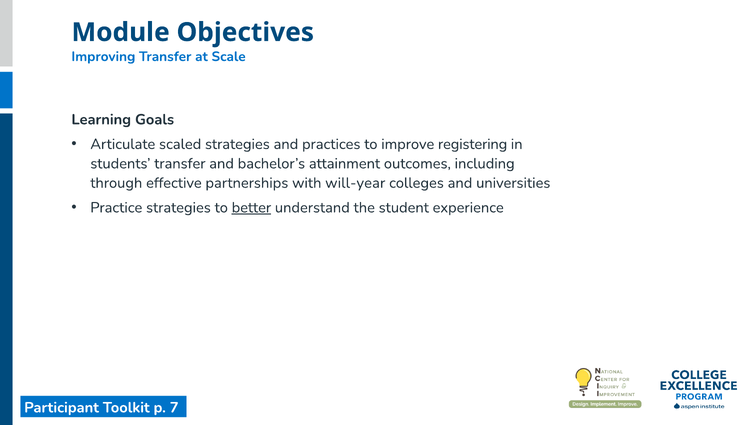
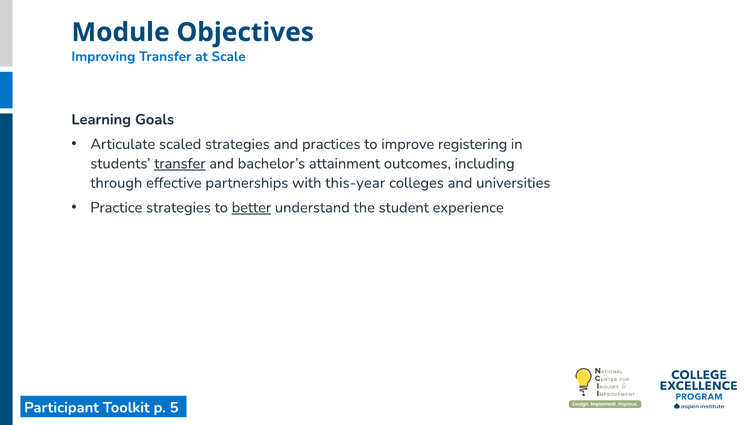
transfer underline: none -> present (180, 164)
will-year: will-year -> this-year (355, 183)
7: 7 -> 5 (174, 408)
